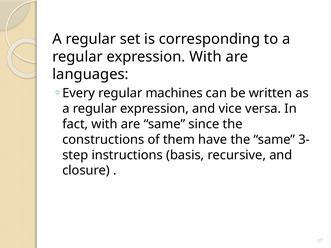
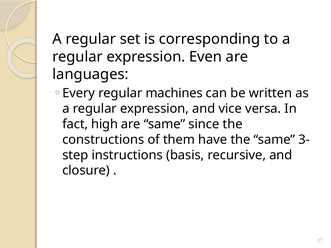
expression With: With -> Even (206, 57)
fact with: with -> high (105, 124)
